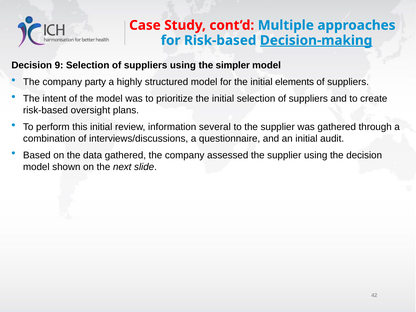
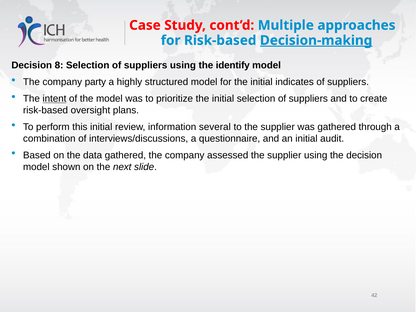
9: 9 -> 8 (59, 65)
simpler: simpler -> identify (233, 65)
elements: elements -> indicates (295, 82)
intent underline: none -> present (54, 99)
